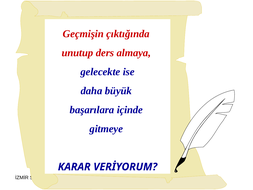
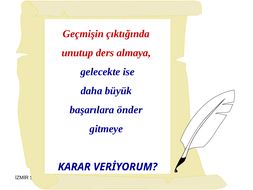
içinde: içinde -> önder (130, 110)
